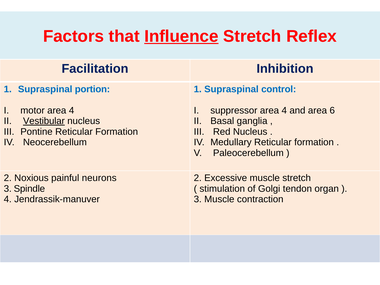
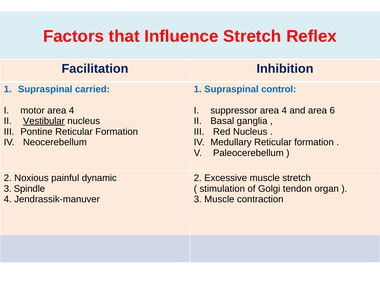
Influence underline: present -> none (181, 36)
portion: portion -> carried (92, 89)
neurons: neurons -> dynamic (99, 178)
